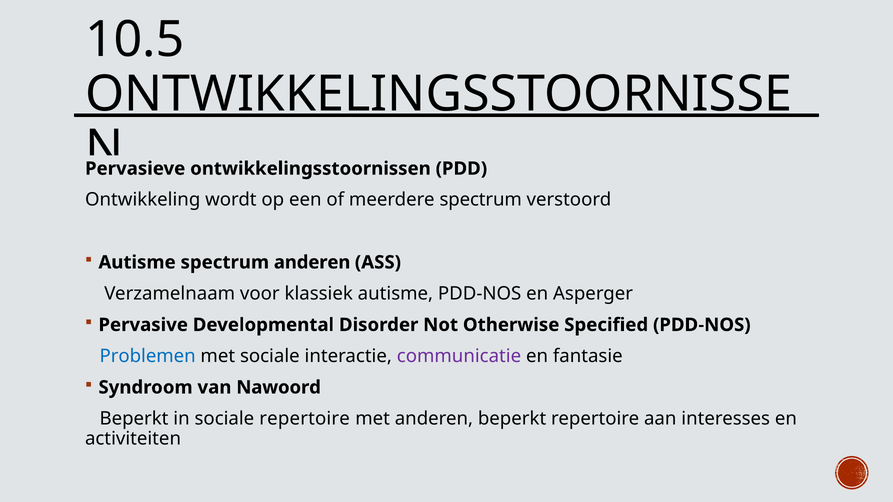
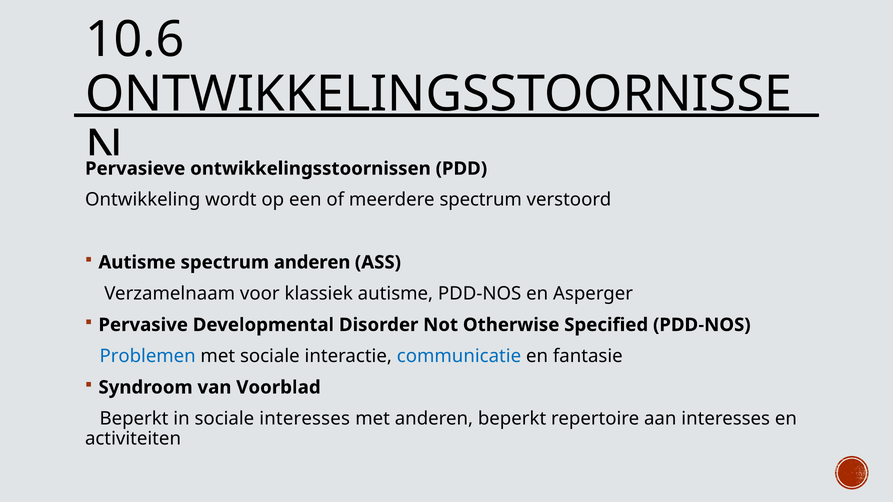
10.5: 10.5 -> 10.6 (135, 40)
communicatie colour: purple -> blue (459, 356)
Nawoord: Nawoord -> Voorblad (278, 388)
sociale repertoire: repertoire -> interesses (305, 419)
